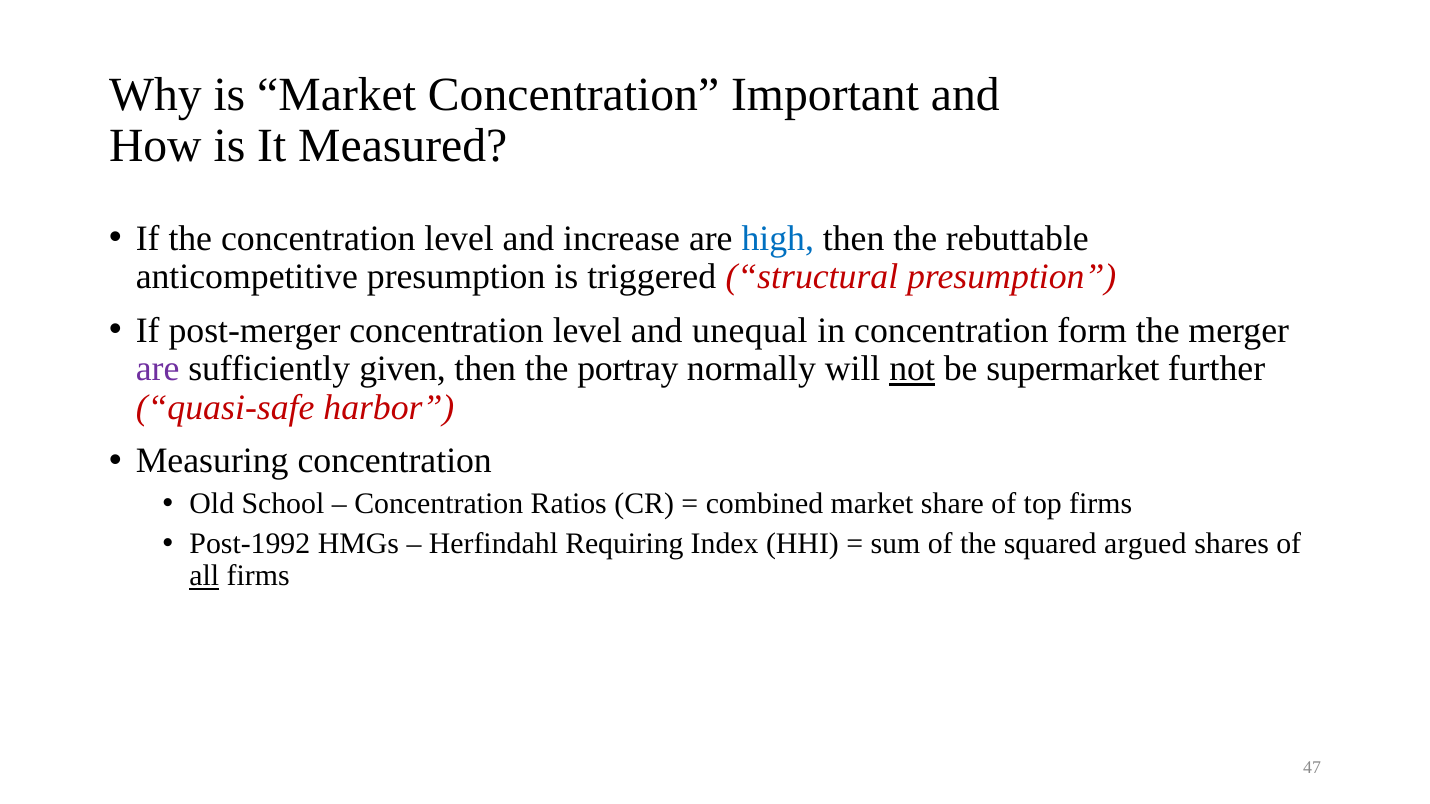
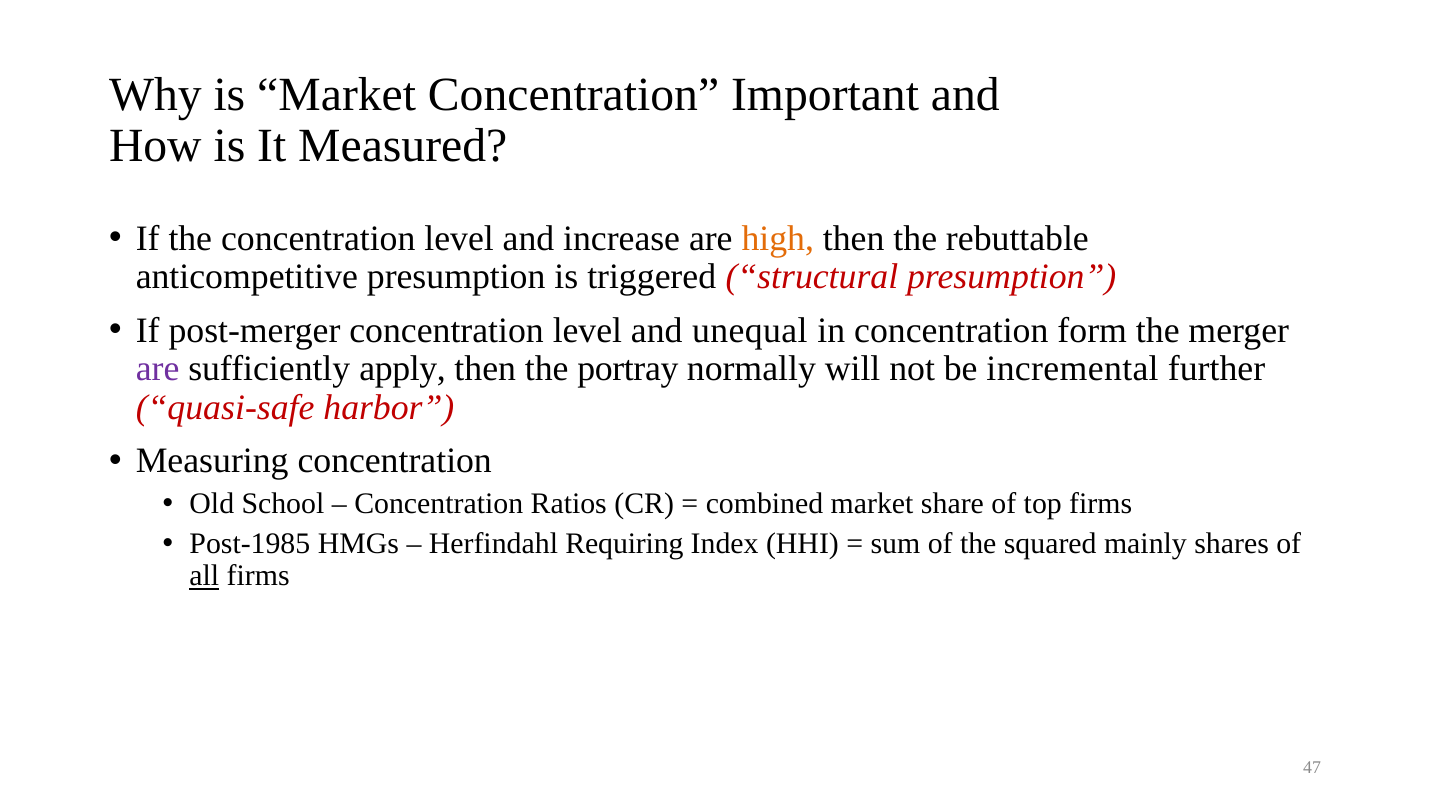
high colour: blue -> orange (778, 239)
given: given -> apply (403, 369)
not underline: present -> none (912, 369)
supermarket: supermarket -> incremental (1073, 369)
Post-1992: Post-1992 -> Post-1985 (250, 544)
argued: argued -> mainly (1145, 544)
